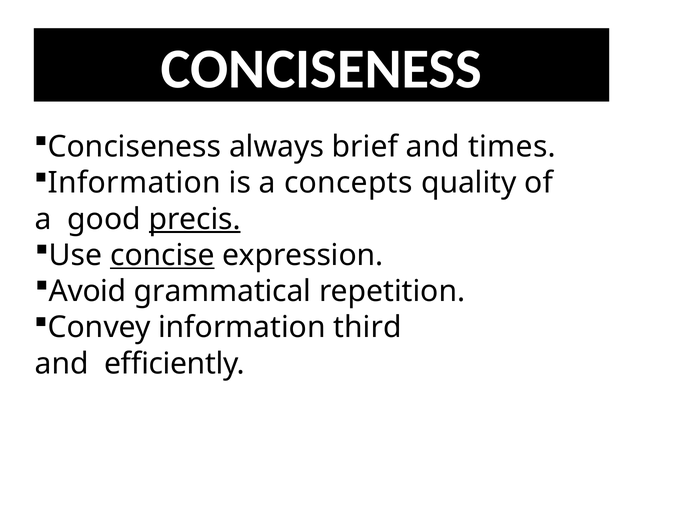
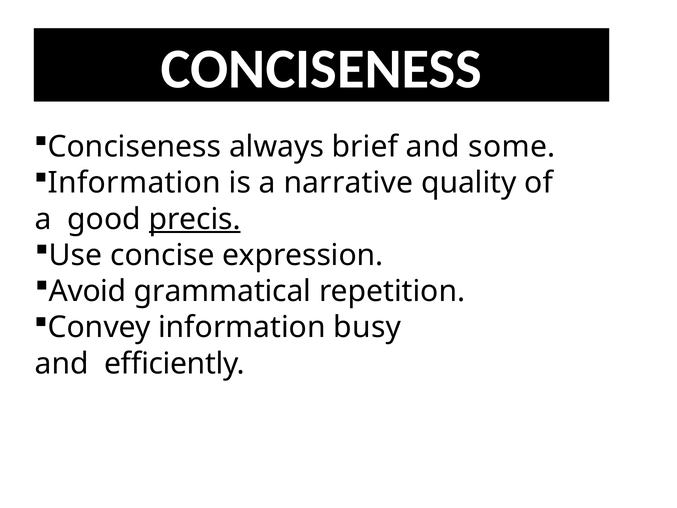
times: times -> some (512, 147)
concepts: concepts -> narrative (348, 183)
concise underline: present -> none (162, 255)
third: third -> busy (367, 327)
